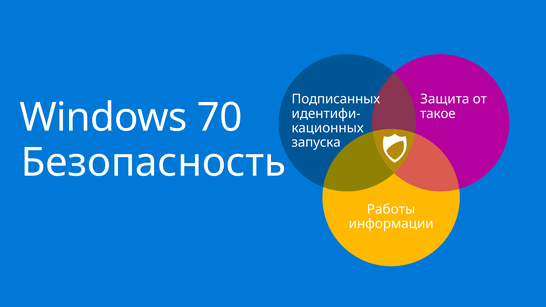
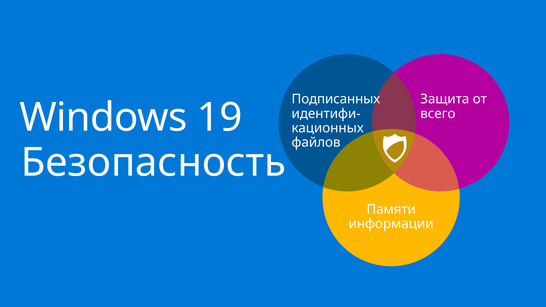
70: 70 -> 19 (220, 118)
такое: такое -> всего (438, 114)
запуска: запуска -> файлов (316, 143)
Работы: Работы -> Памяти (391, 209)
